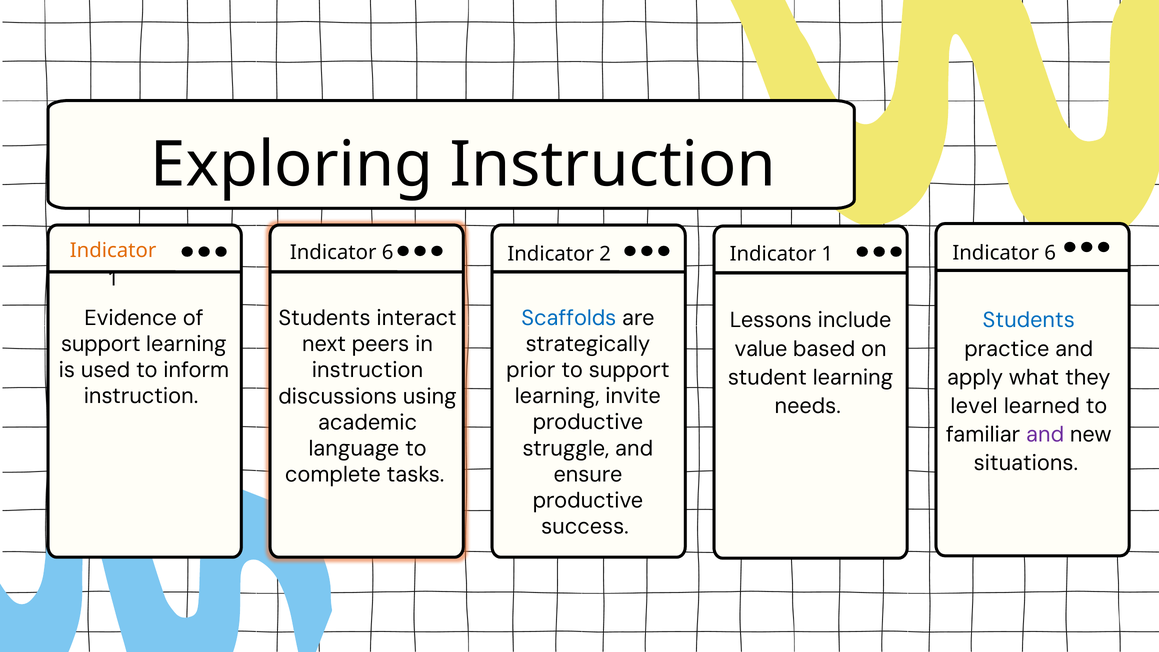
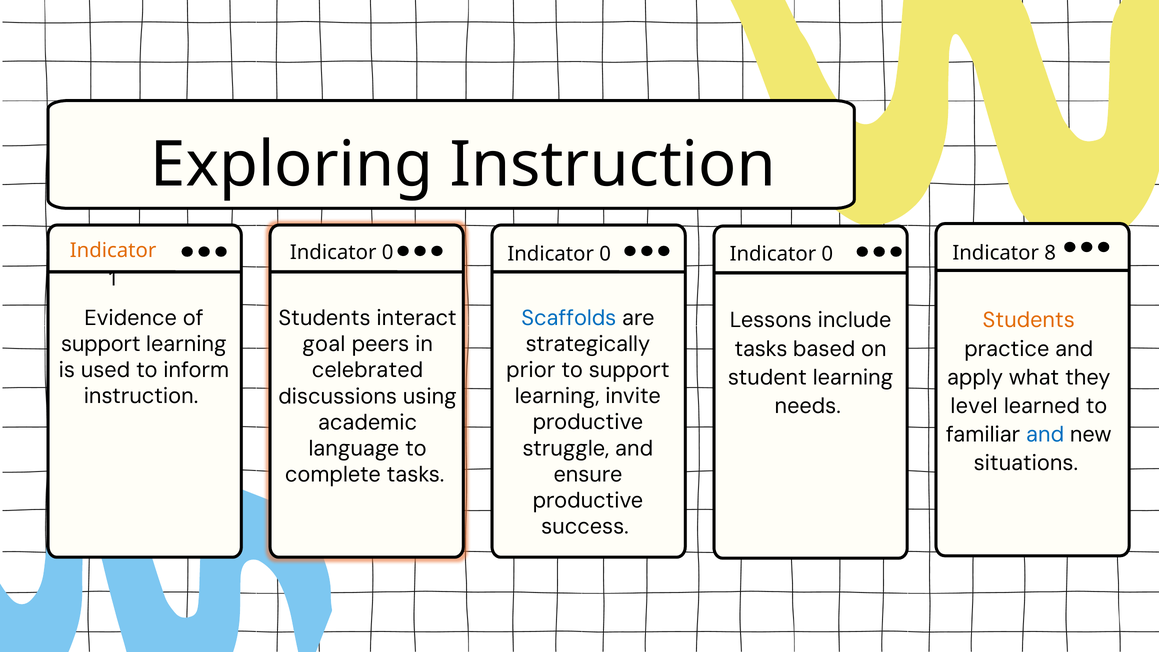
6: 6 -> 0 (388, 253)
2: 2 -> 0 (605, 254)
1: 1 -> 0 (827, 254)
6: 6 -> 8 (1050, 253)
Students colour: blue -> orange (1029, 320)
next: next -> goal (324, 344)
value: value -> tasks (761, 349)
instruction: instruction -> celebrated (368, 370)
and colour: purple -> blue (1045, 434)
